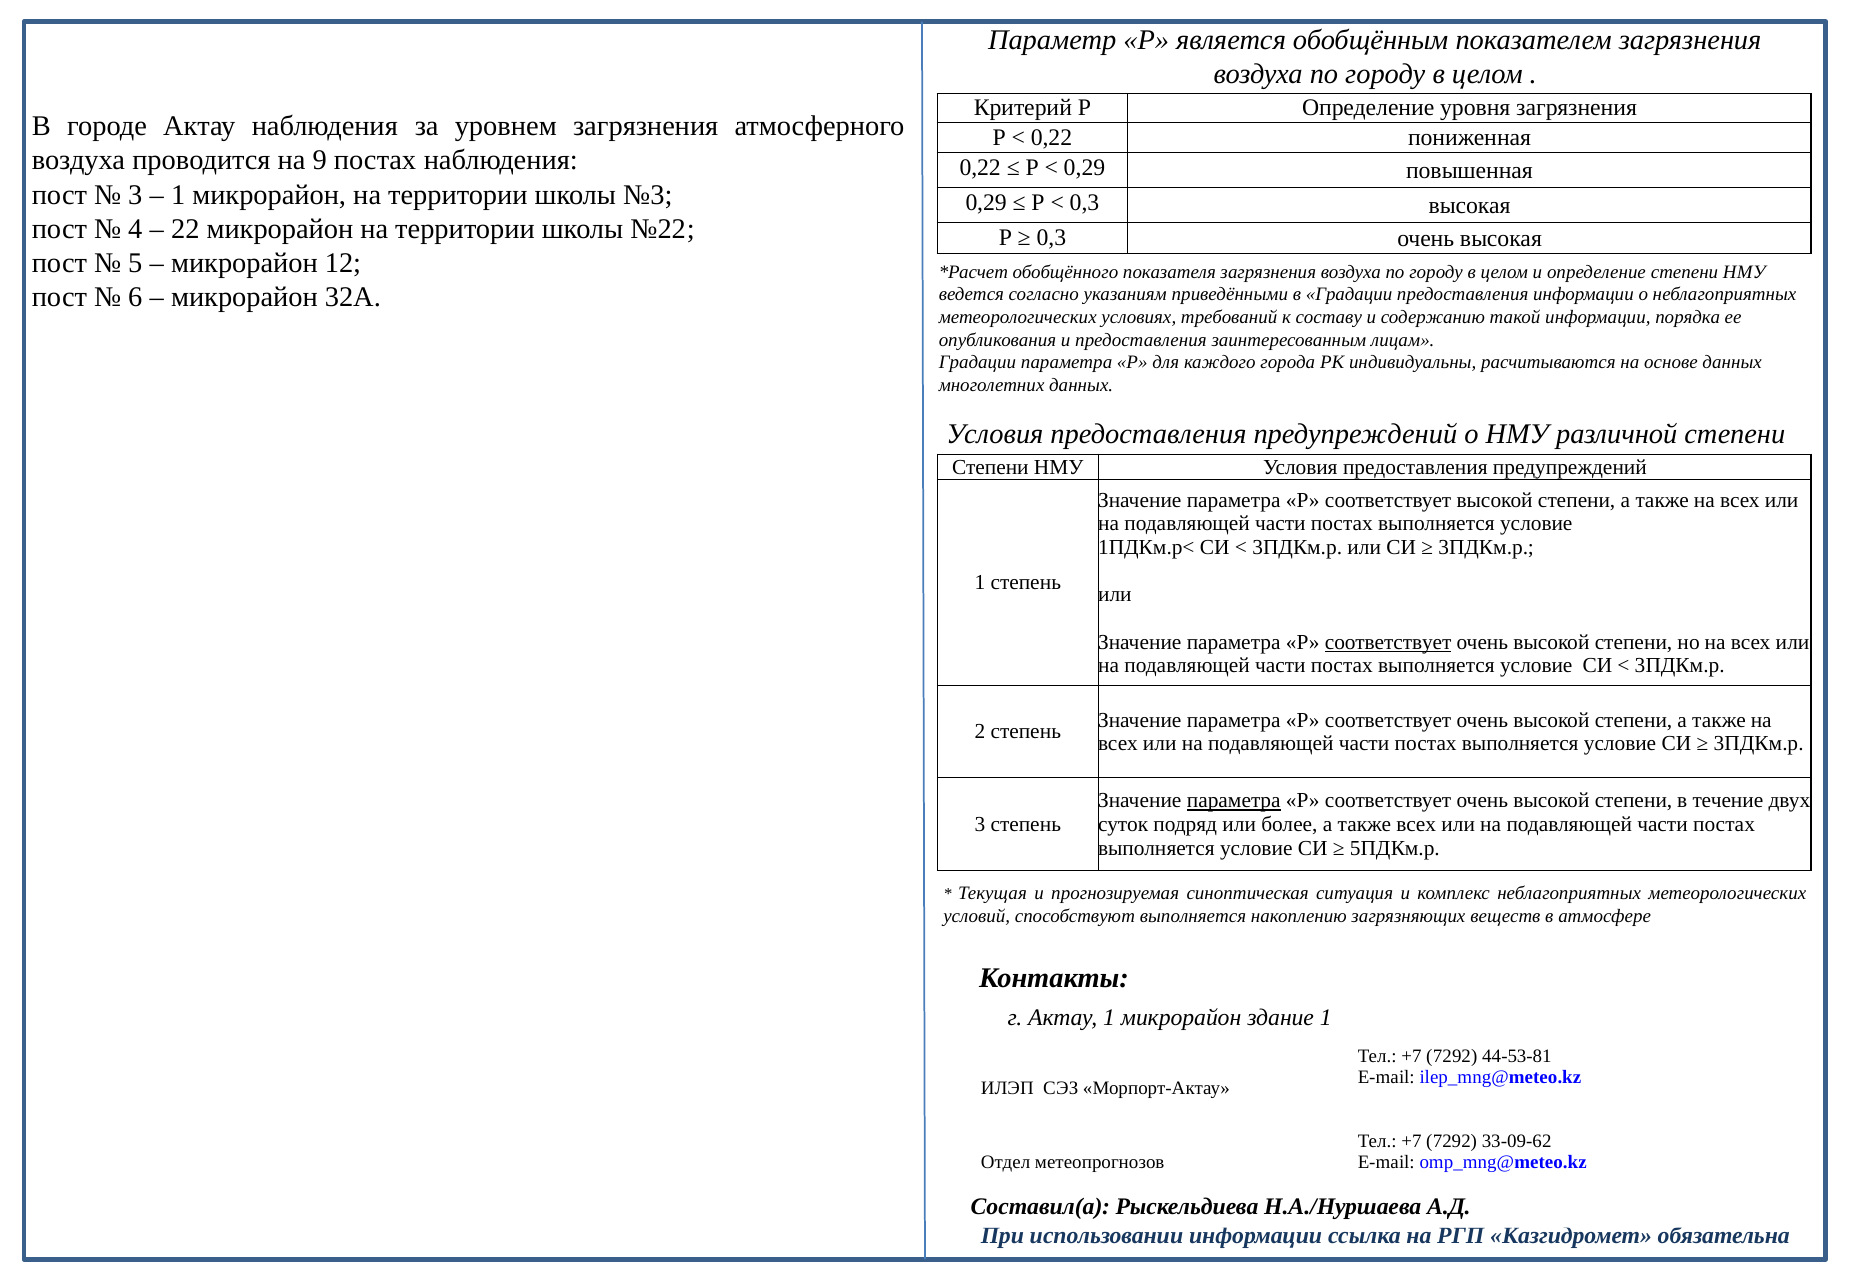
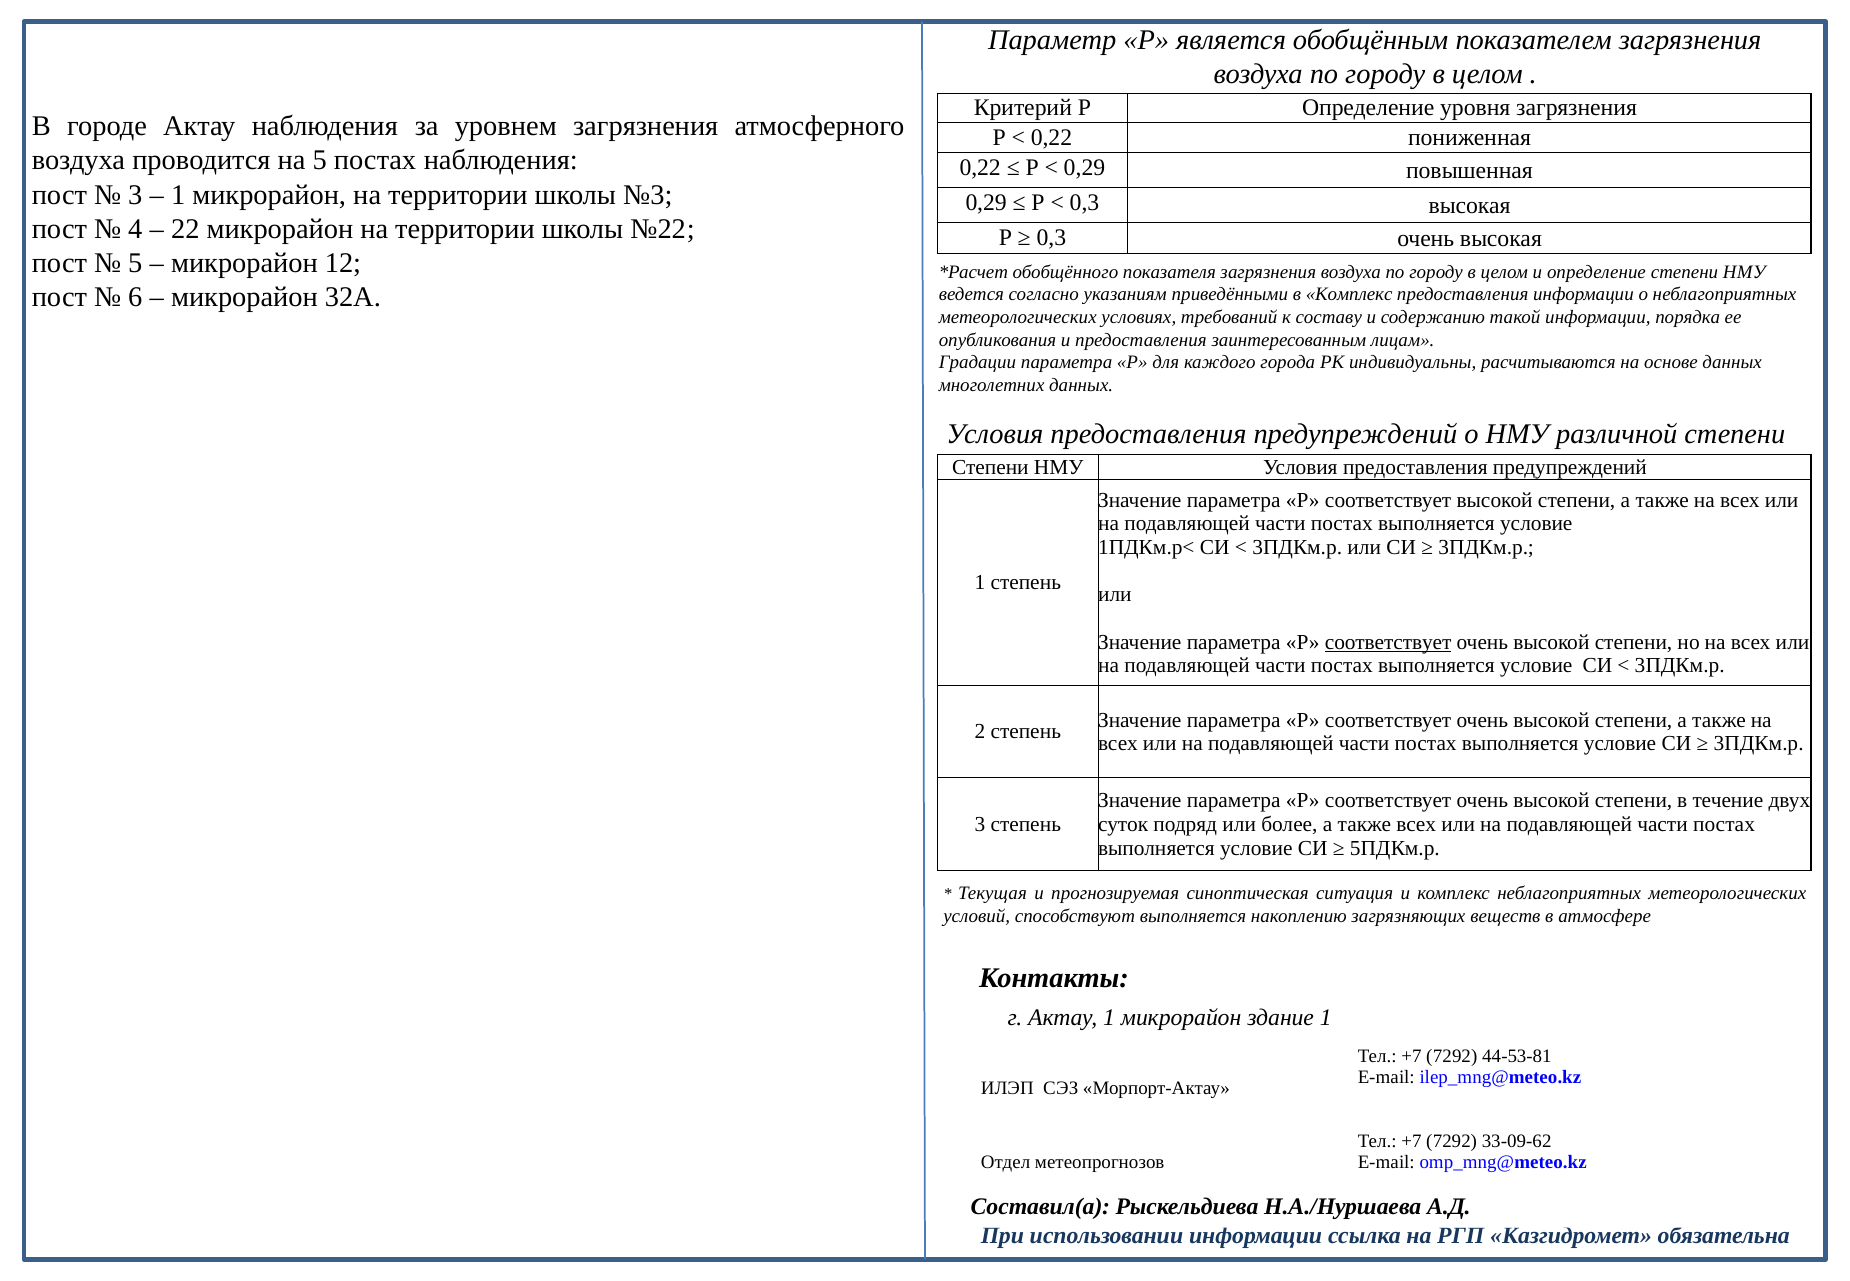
на 9: 9 -> 5 (320, 160)
в Градации: Градации -> Комплекс (1349, 294)
параметра underline: present -> none (1234, 801)
